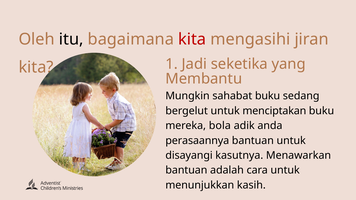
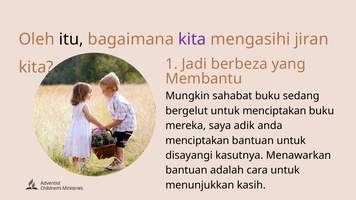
kita colour: red -> purple (192, 39)
seketika: seketika -> berbeza (239, 64)
bola: bola -> saya (220, 126)
perasaannya: perasaannya -> menciptakan (197, 141)
